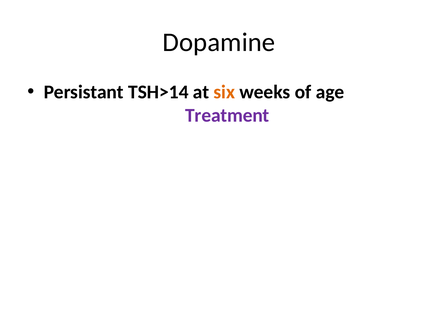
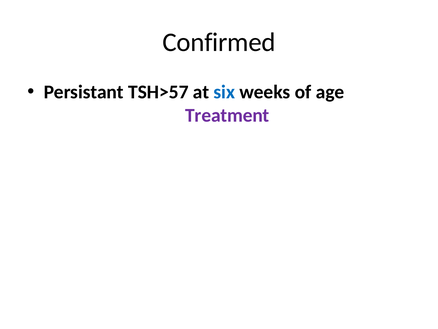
Dopamine: Dopamine -> Confirmed (219, 42)
TSH>14: TSH>14 -> TSH>57 (158, 92)
six colour: orange -> blue (224, 92)
